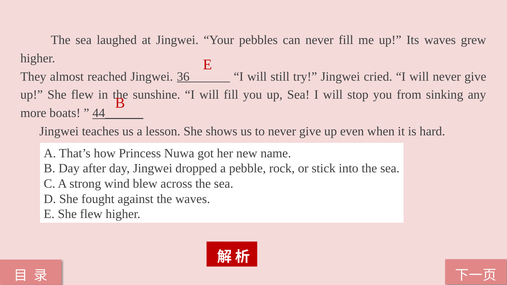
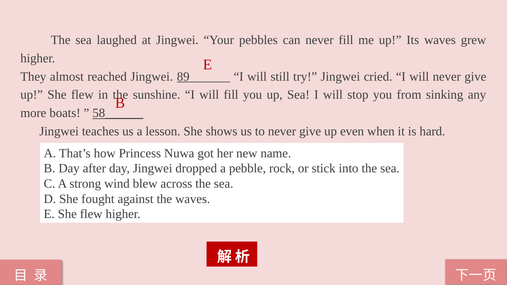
36: 36 -> 89 (183, 77)
44______: 44______ -> 58______ (118, 113)
